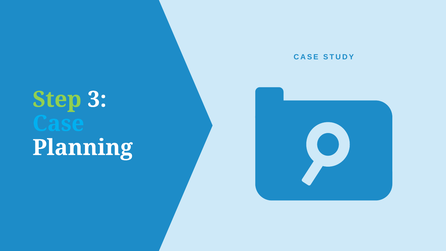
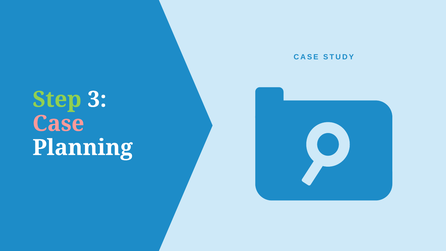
Case colour: light blue -> pink (58, 124)
